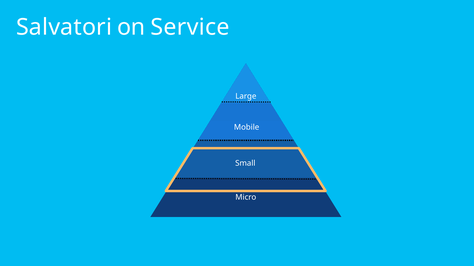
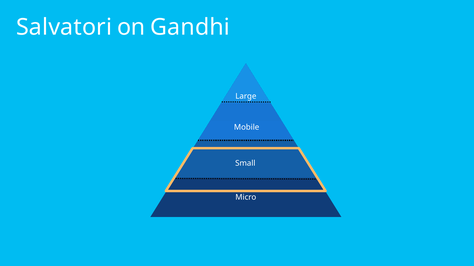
Service: Service -> Gandhi (190, 27)
